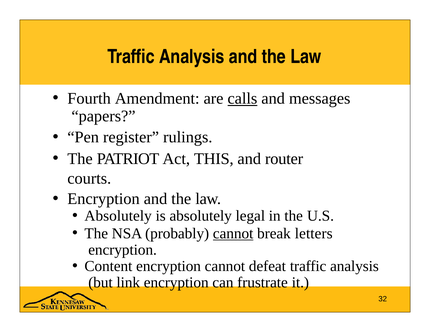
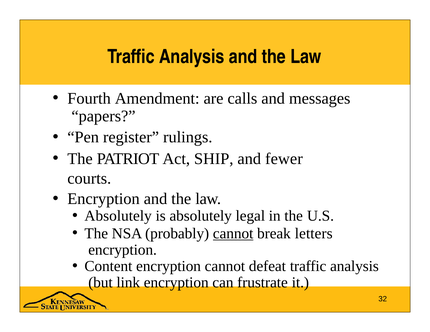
calls underline: present -> none (242, 99)
THIS: THIS -> SHIP (214, 159)
router: router -> fewer (284, 159)
